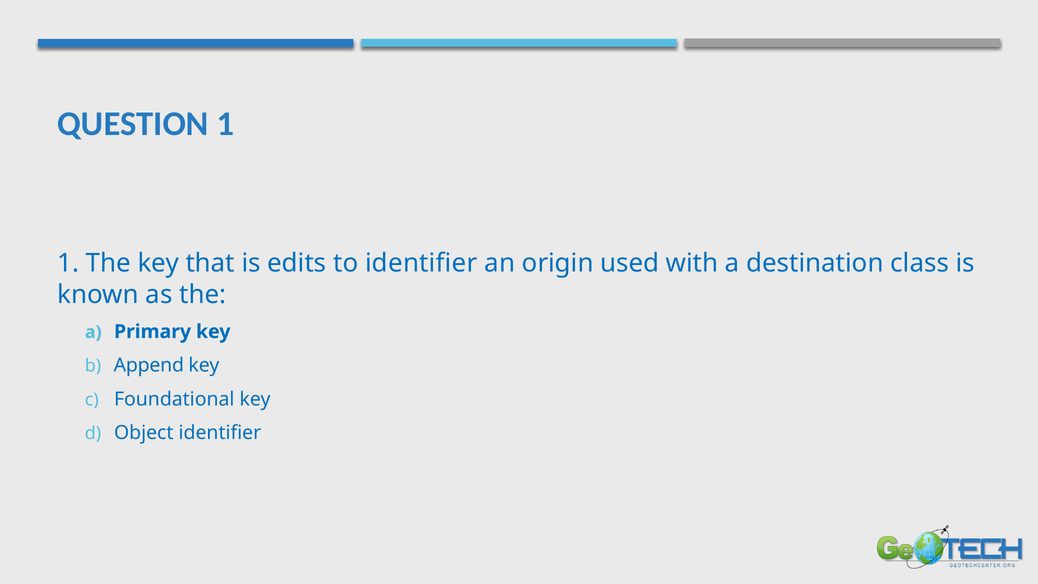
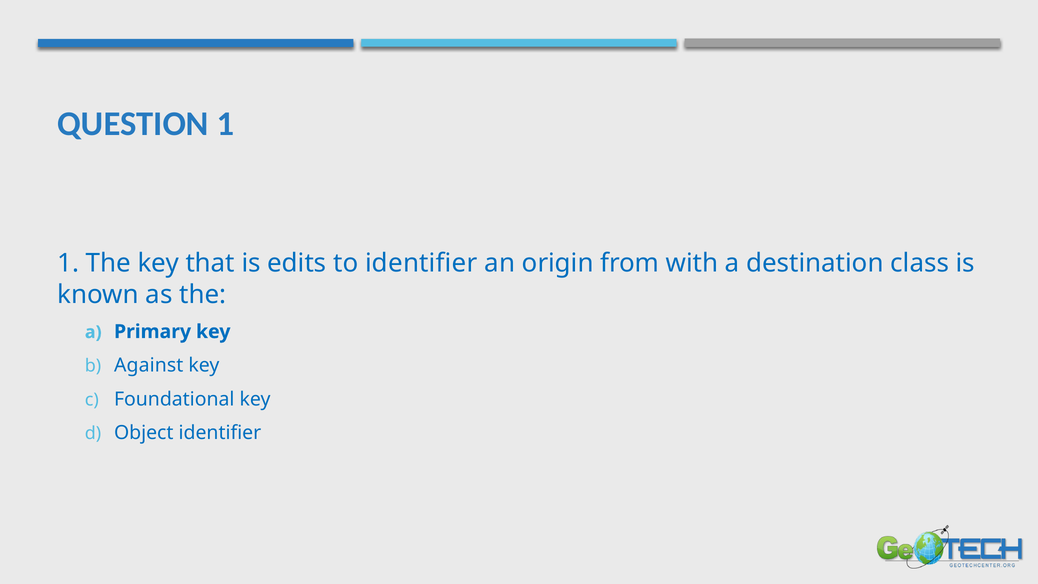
used: used -> from (630, 263)
Append: Append -> Against (149, 365)
